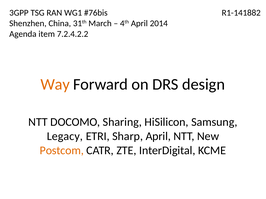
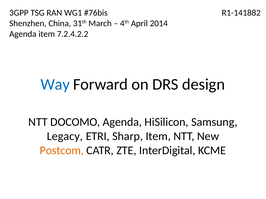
Way colour: orange -> blue (55, 85)
DOCOMO Sharing: Sharing -> Agenda (122, 122)
Sharp April: April -> Item (158, 137)
